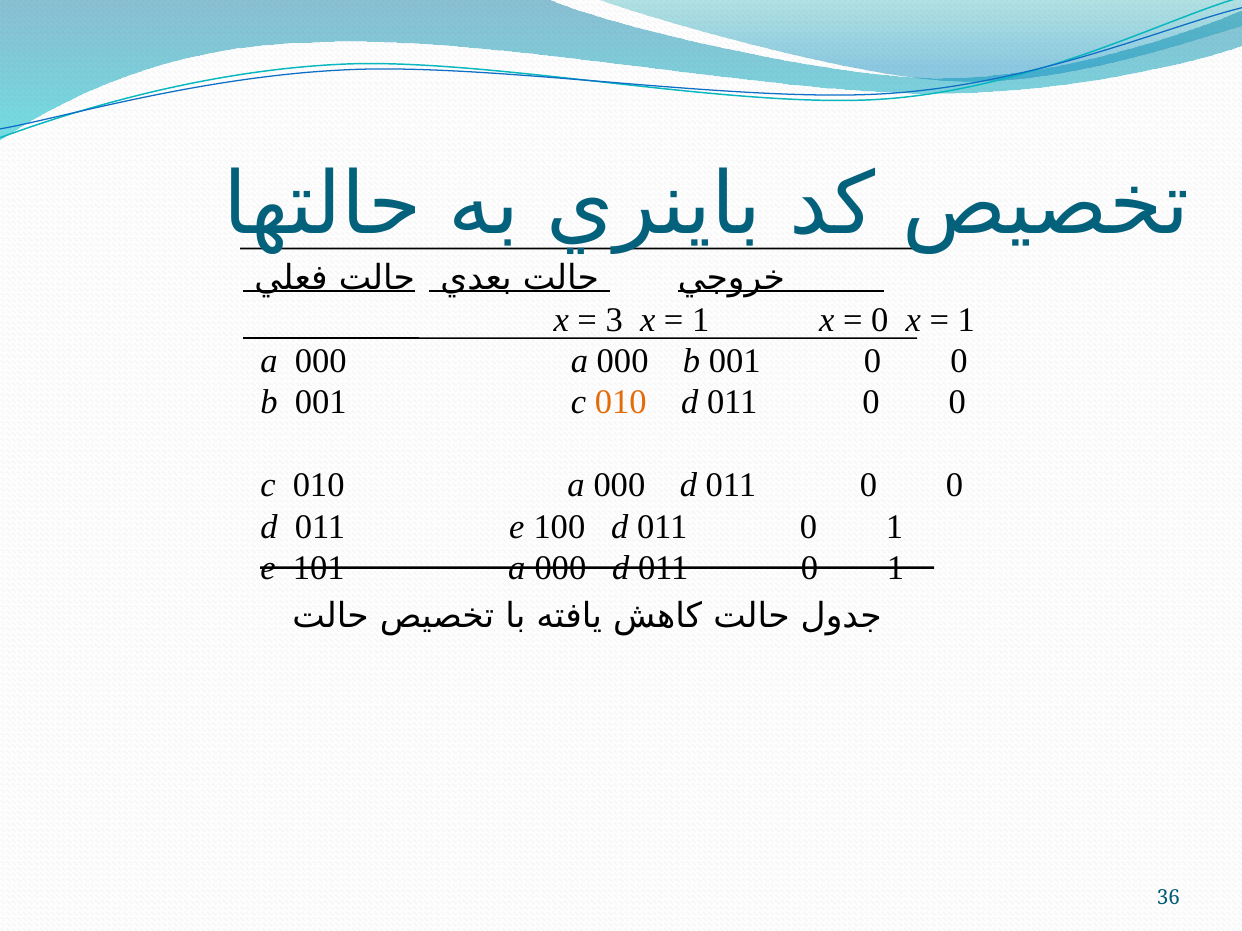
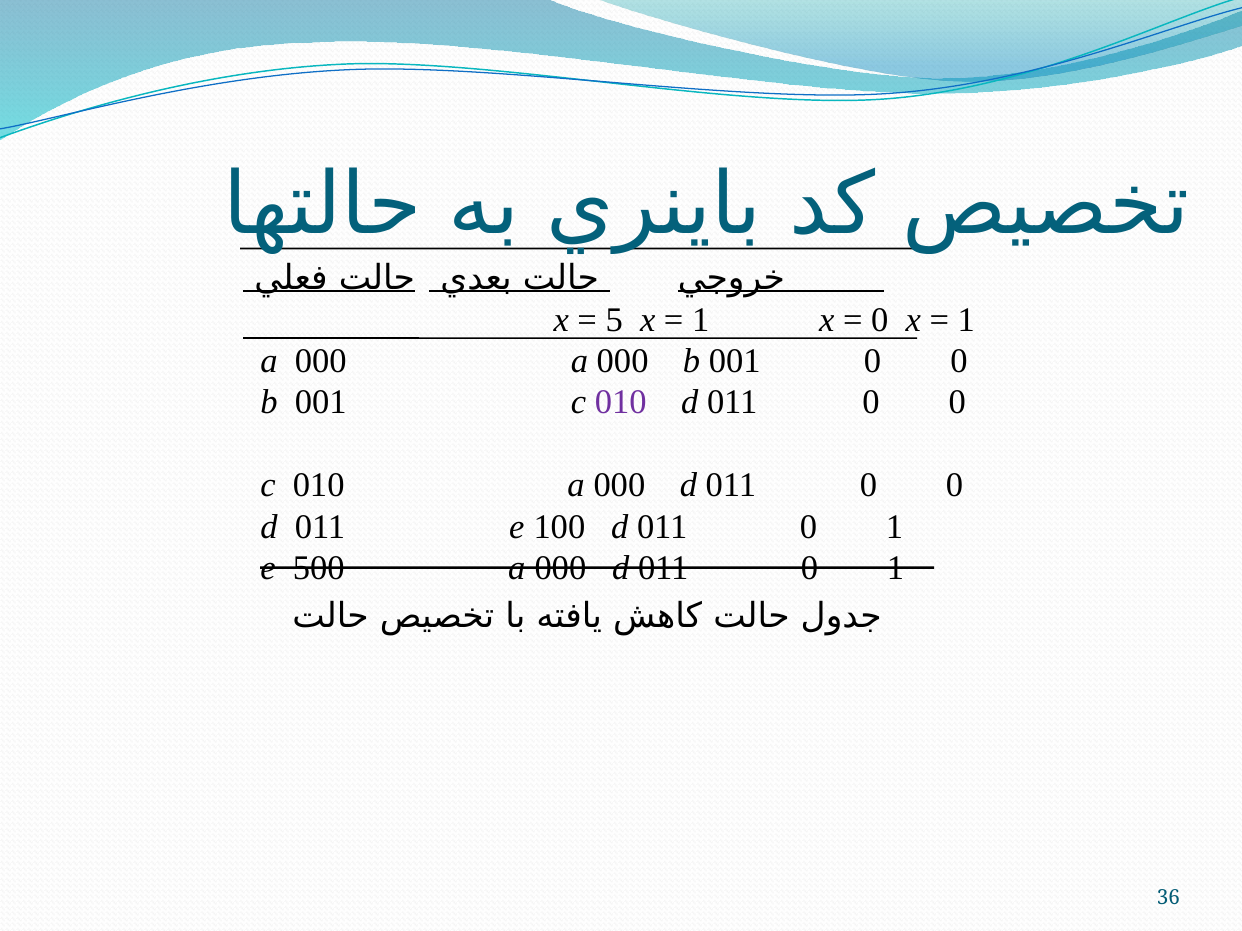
3: 3 -> 5 (614, 320)
010 colour: orange -> purple (621, 403)
101: 101 -> 500 (319, 568)
